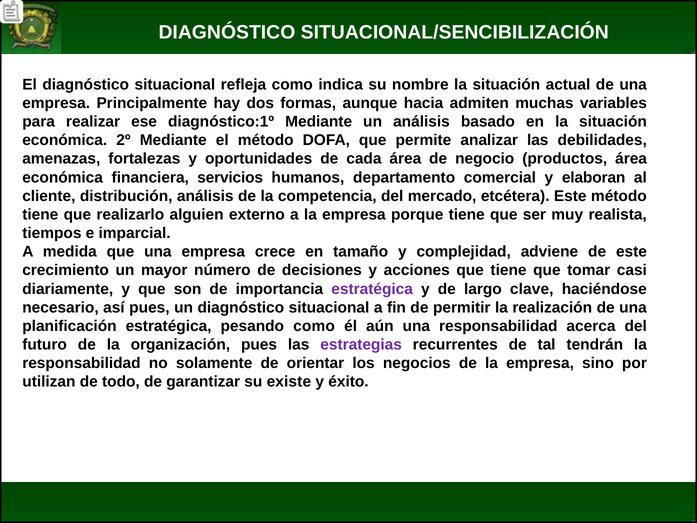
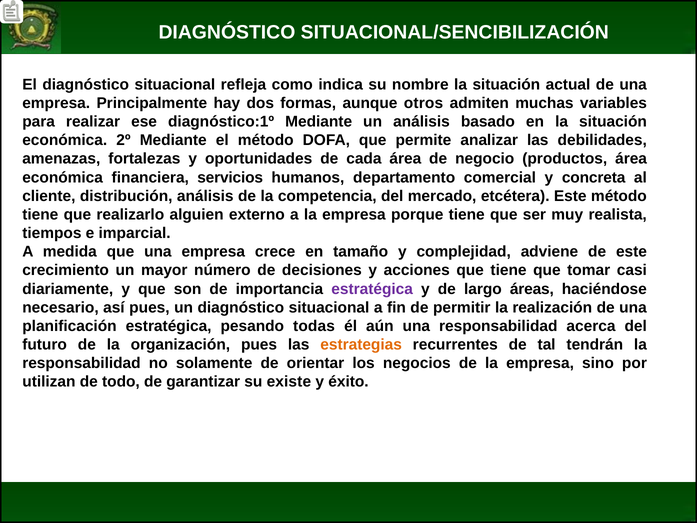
hacia: hacia -> otros (423, 103)
elaboran: elaboran -> concreta (594, 177)
clave: clave -> áreas (532, 289)
pesando como: como -> todas (314, 326)
estrategias colour: purple -> orange (361, 345)
